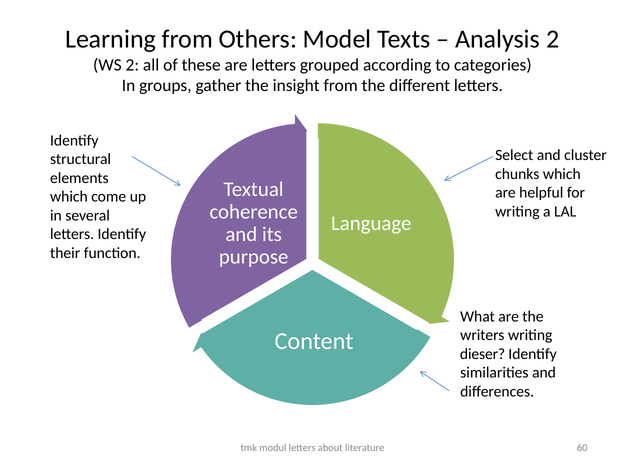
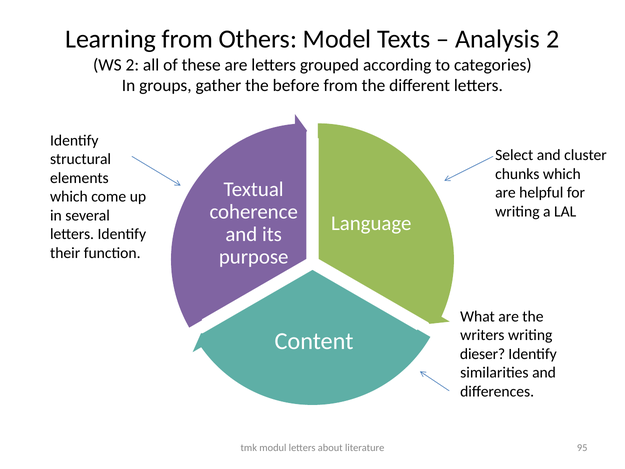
insight: insight -> before (296, 86)
60: 60 -> 95 (582, 448)
